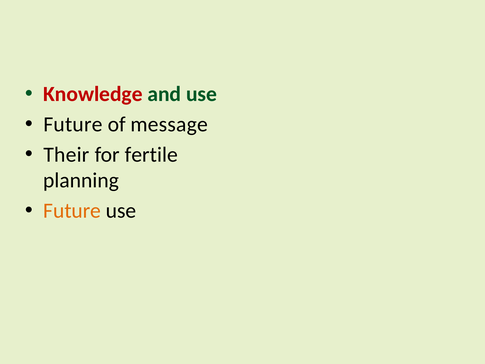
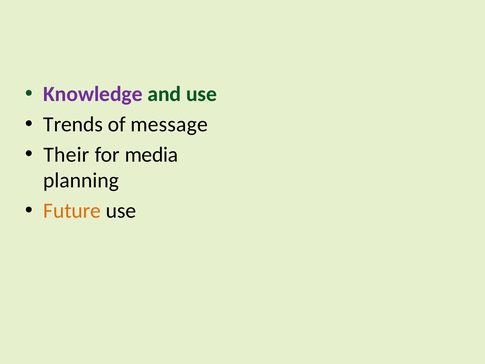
Knowledge colour: red -> purple (93, 94)
Future: Future -> Trends (73, 124)
fertile: fertile -> media (151, 155)
